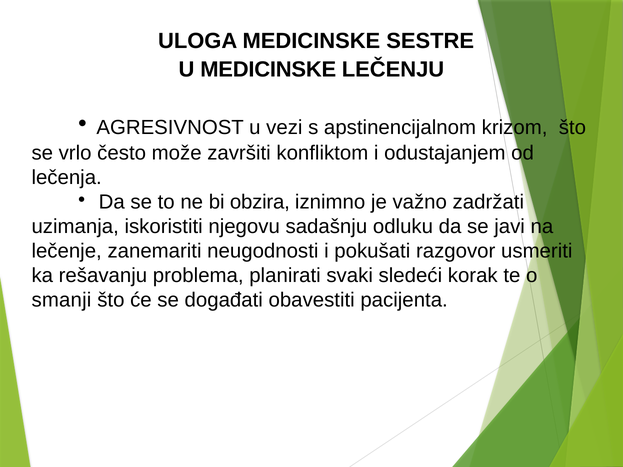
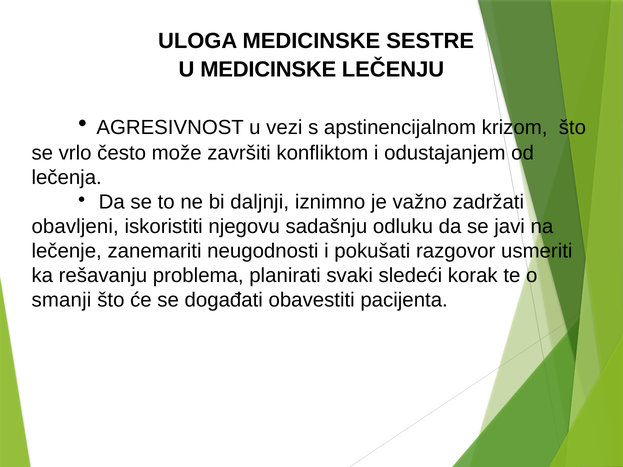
obzira: obzira -> daljnji (260, 202)
uzimanja: uzimanja -> obavljeni (75, 227)
